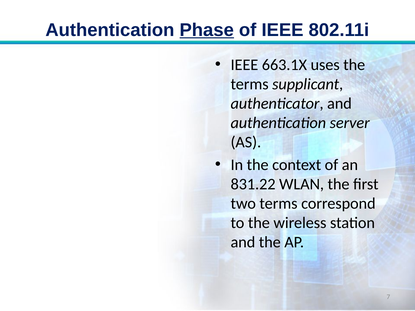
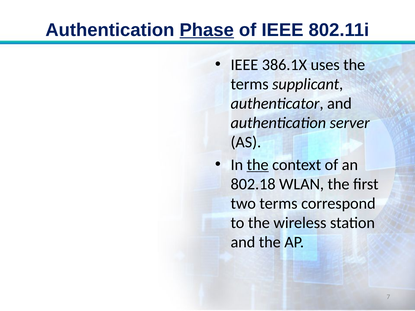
663.1X: 663.1X -> 386.1X (284, 65)
the underline: none -> present (258, 165)
831.22: 831.22 -> 802.18 (253, 184)
